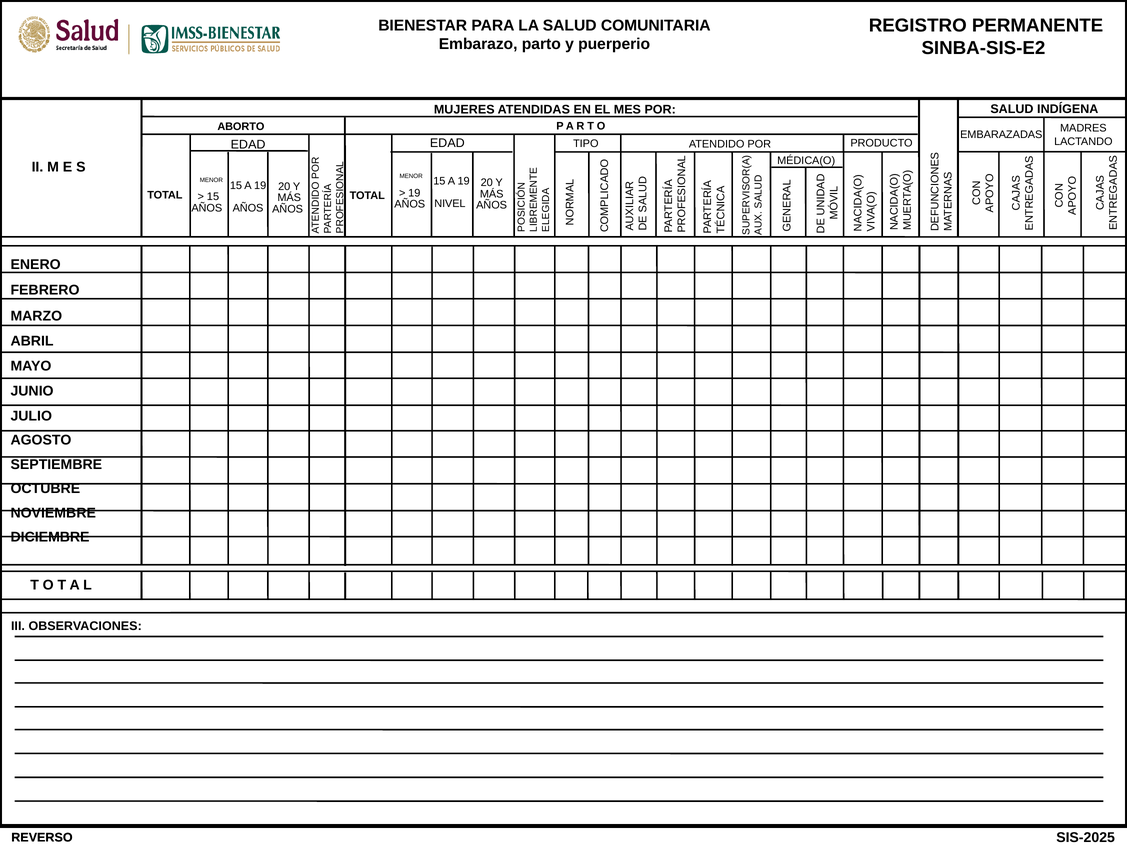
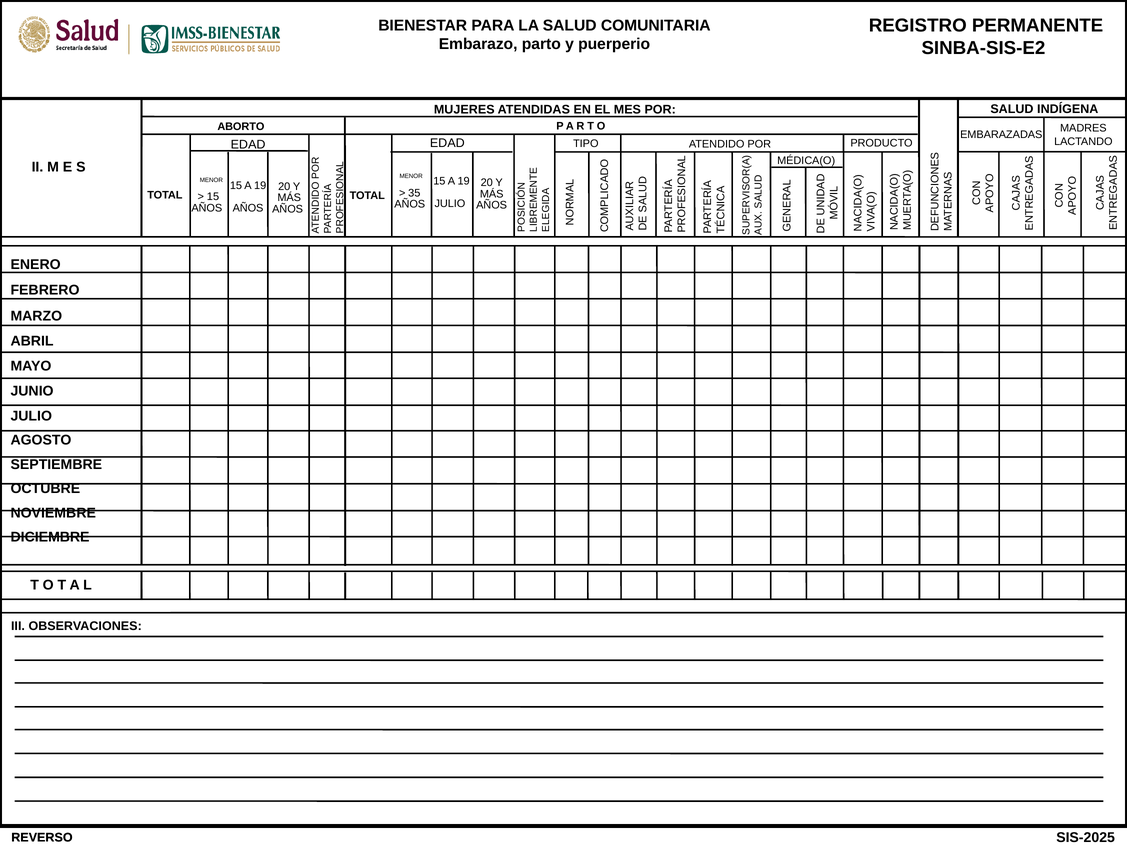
19: 19 -> 35 (414, 193)
NIVEL: NIVEL -> JULIO (450, 204)
